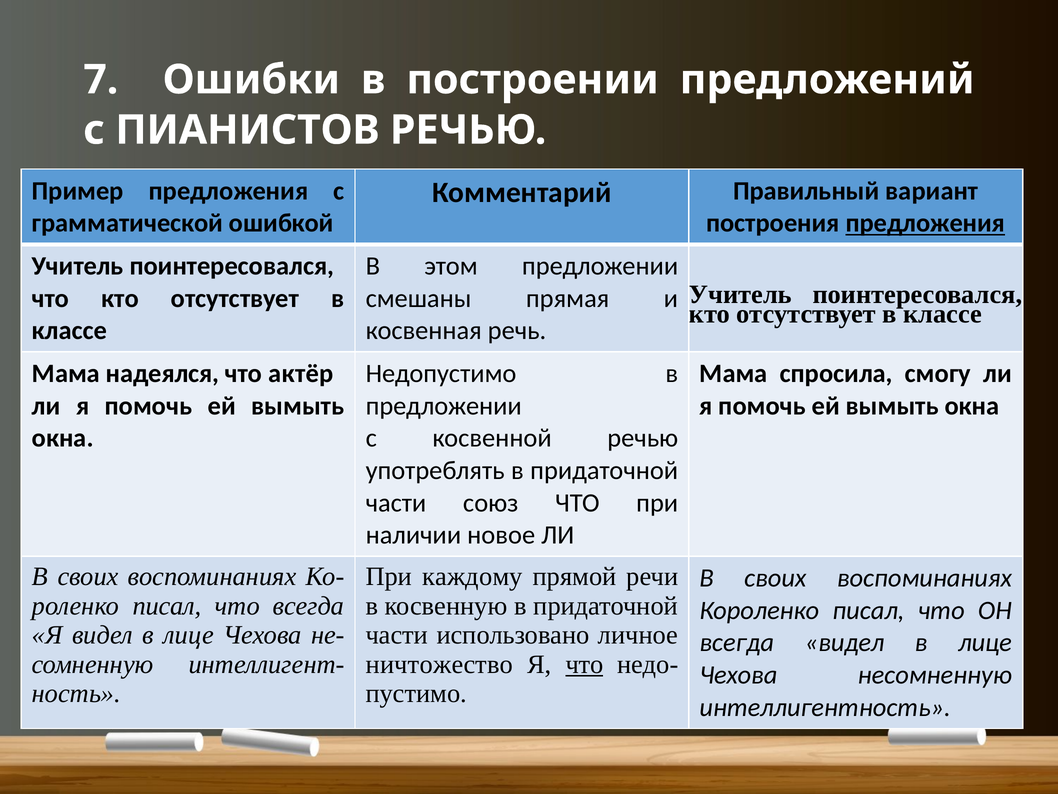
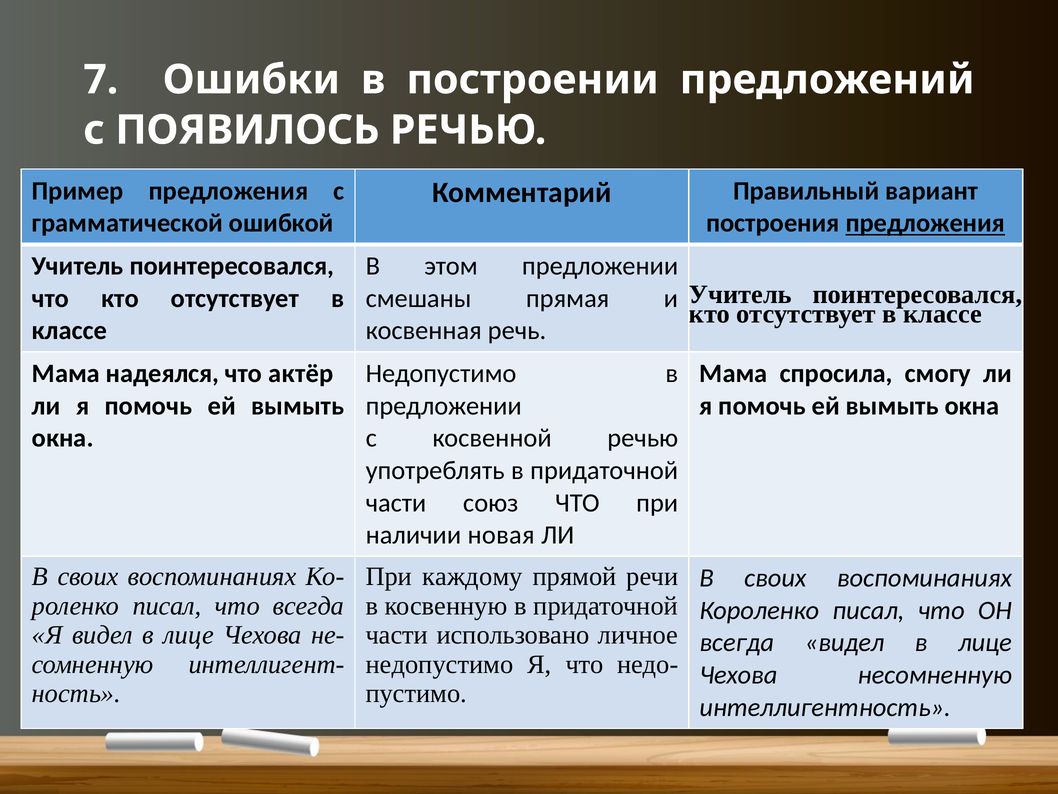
ПИАНИСТОВ: ПИАНИСТОВ -> ПОЯВИЛОСЬ (247, 130)
новое: новое -> новая (501, 535)
ничтожество: ничтожество -> недопустимо (440, 664)
что underline: present -> none (584, 664)
